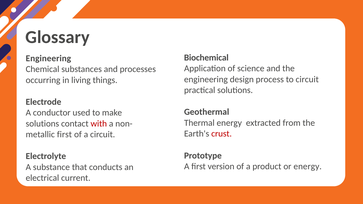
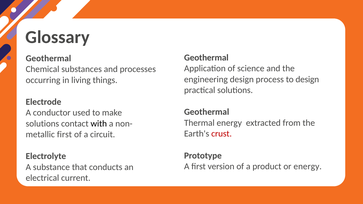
Biochemical: Biochemical -> Geothermal (206, 58)
Engineering: Engineering -> Geothermal (48, 58)
to circuit: circuit -> design (307, 79)
with colour: red -> black (99, 124)
